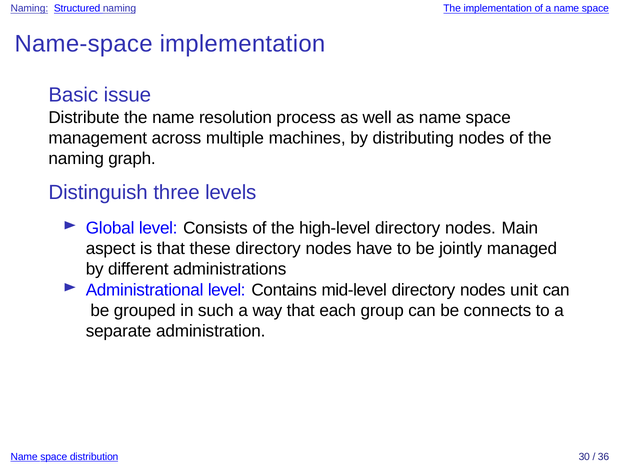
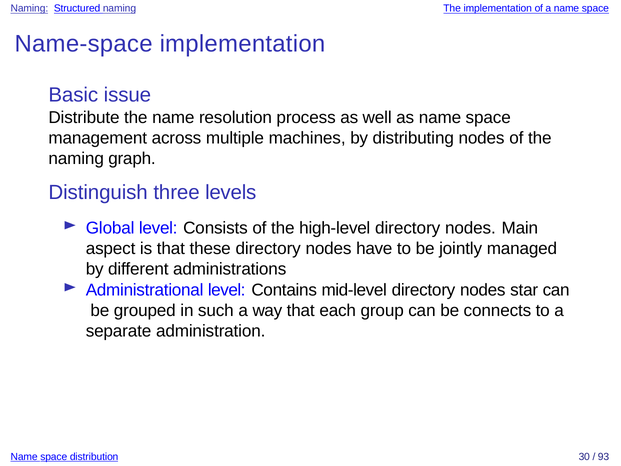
unit: unit -> star (524, 290)
36: 36 -> 93 (603, 457)
